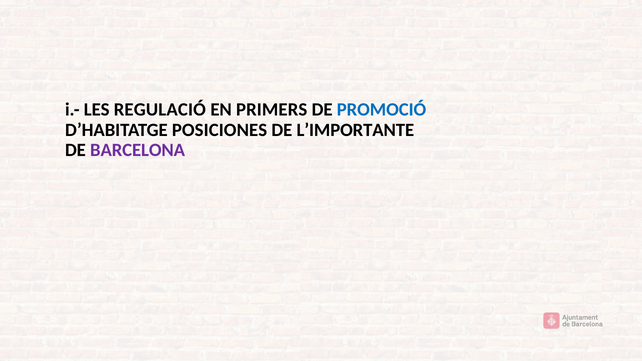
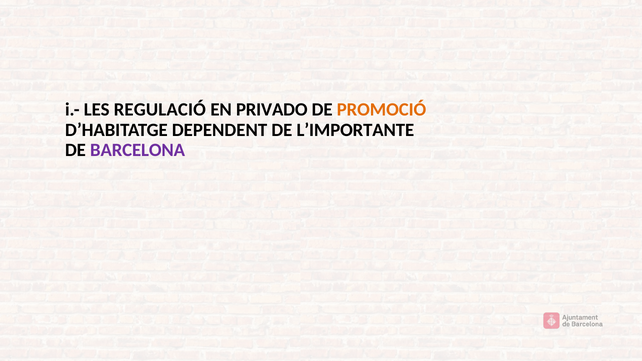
PRIMERS: PRIMERS -> PRIVADO (272, 110)
PROMOCIÓ colour: blue -> orange (382, 110)
POSICIONES: POSICIONES -> DEPENDENT (220, 130)
